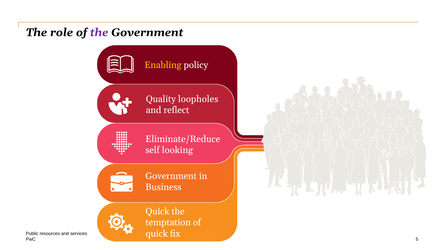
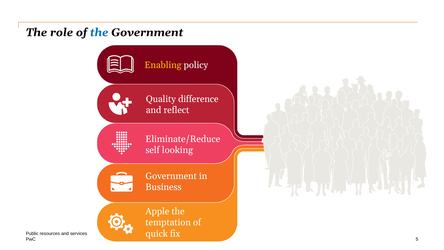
the colour: purple -> blue (99, 32)
loopholes: loopholes -> difference (198, 99)
Quick: Quick -> Apple (157, 211)
